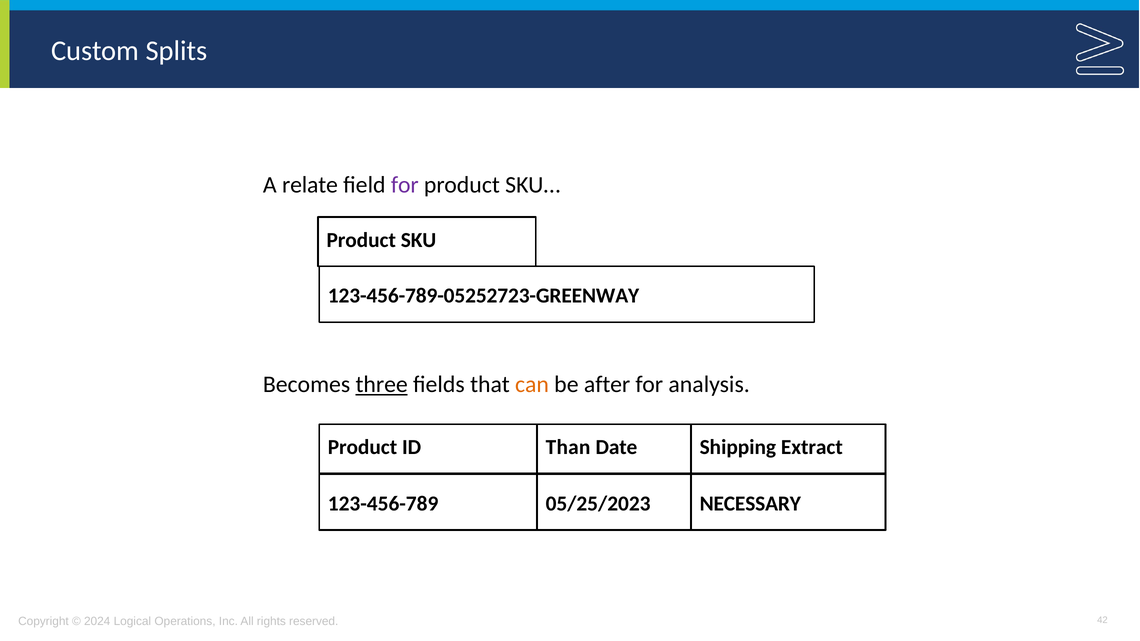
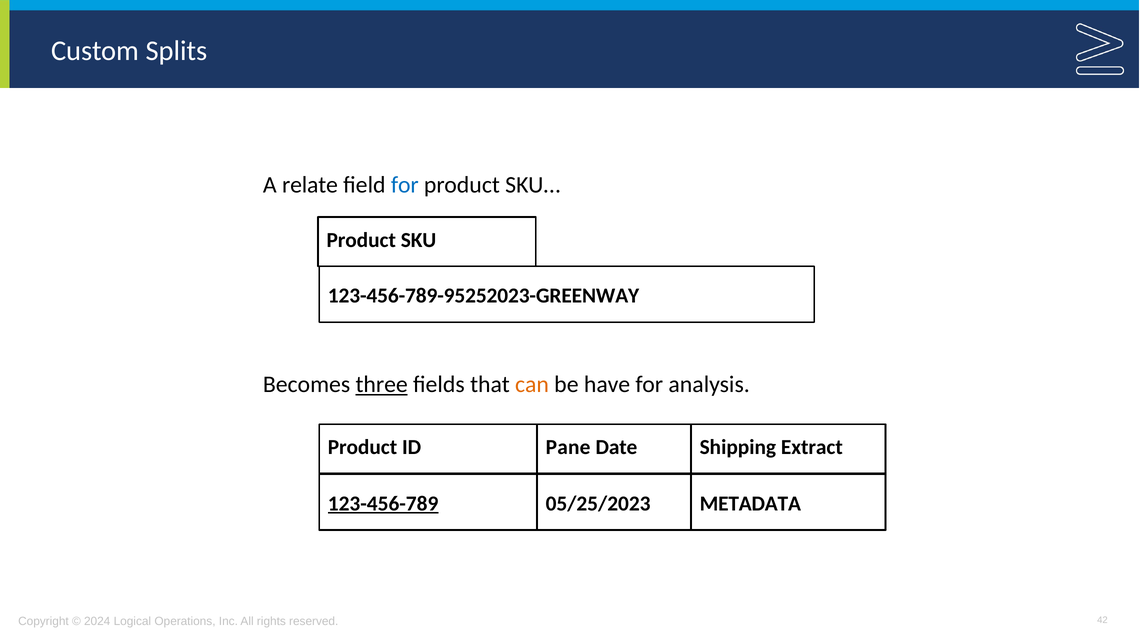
for colour: purple -> blue (405, 185)
123-456-789-05252723-GREENWAY: 123-456-789-05252723-GREENWAY -> 123-456-789-95252023-GREENWAY (484, 296)
after: after -> have (607, 385)
Than: Than -> Pane (568, 447)
123-456-789 underline: none -> present (383, 504)
NECESSARY: NECESSARY -> METADATA (750, 504)
